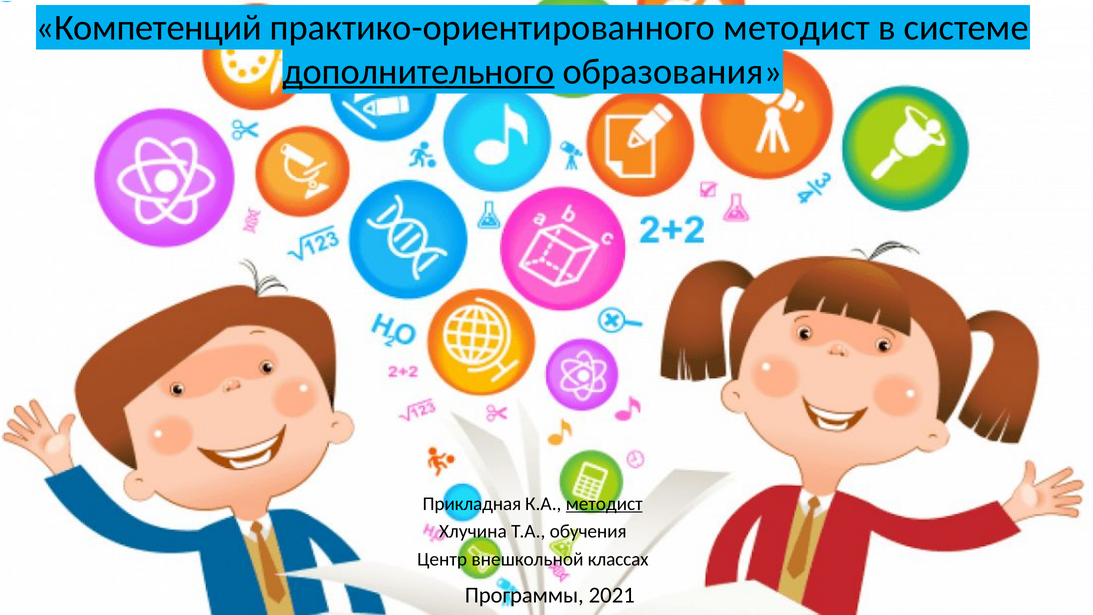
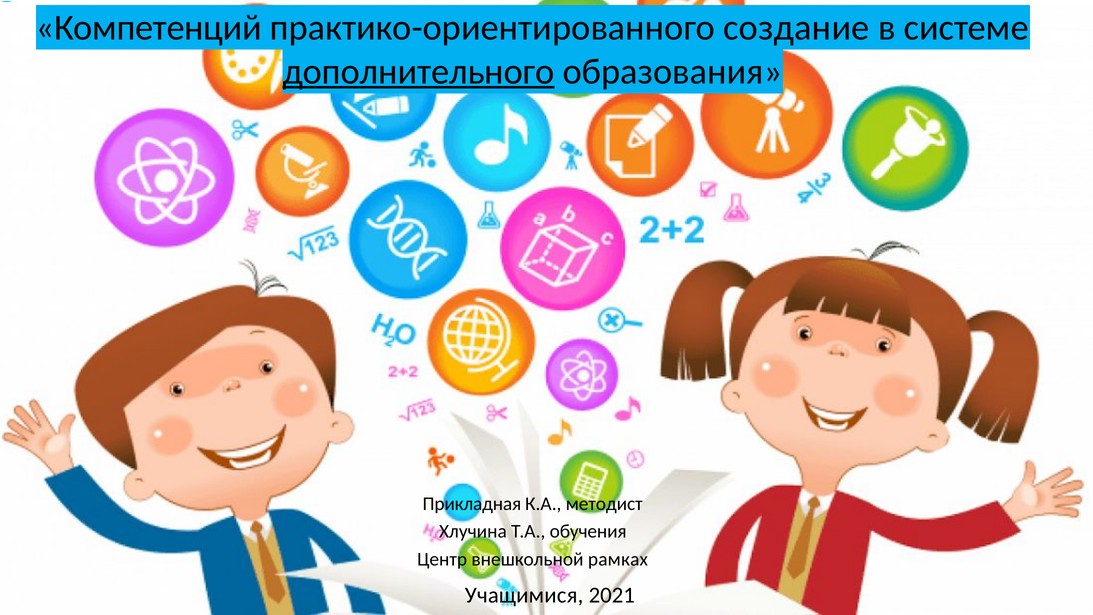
практико-ориентированного методист: методист -> создание (796, 28)
методист underline: present -> none (604, 504)
классах: классах -> рамках (618, 559)
Программы: Программы -> Учащимися (524, 595)
